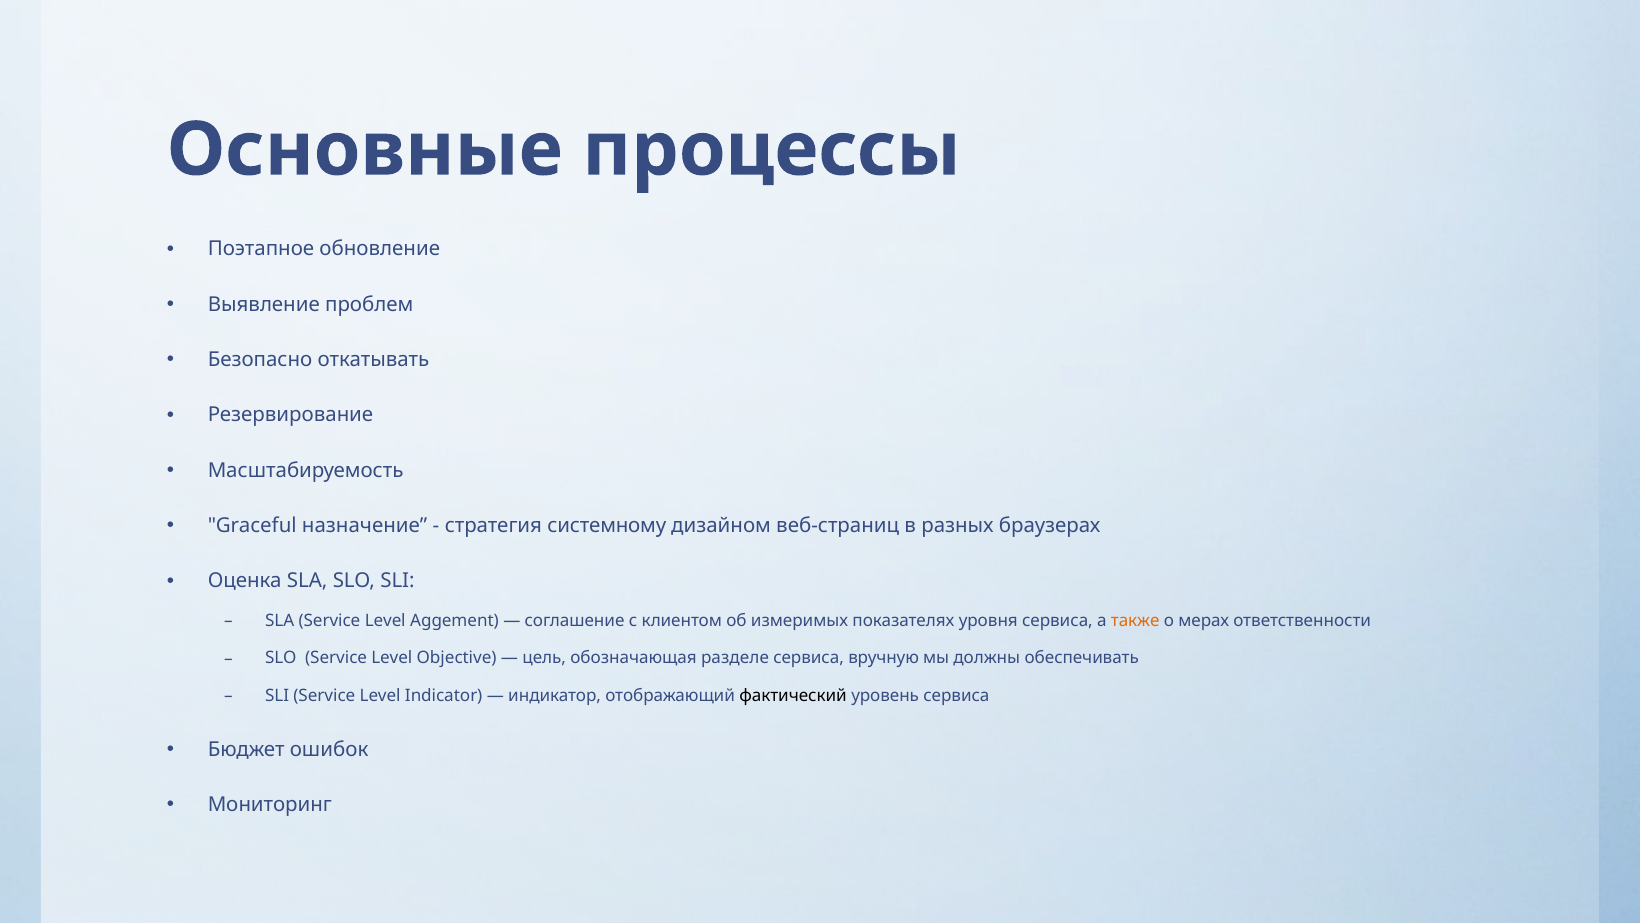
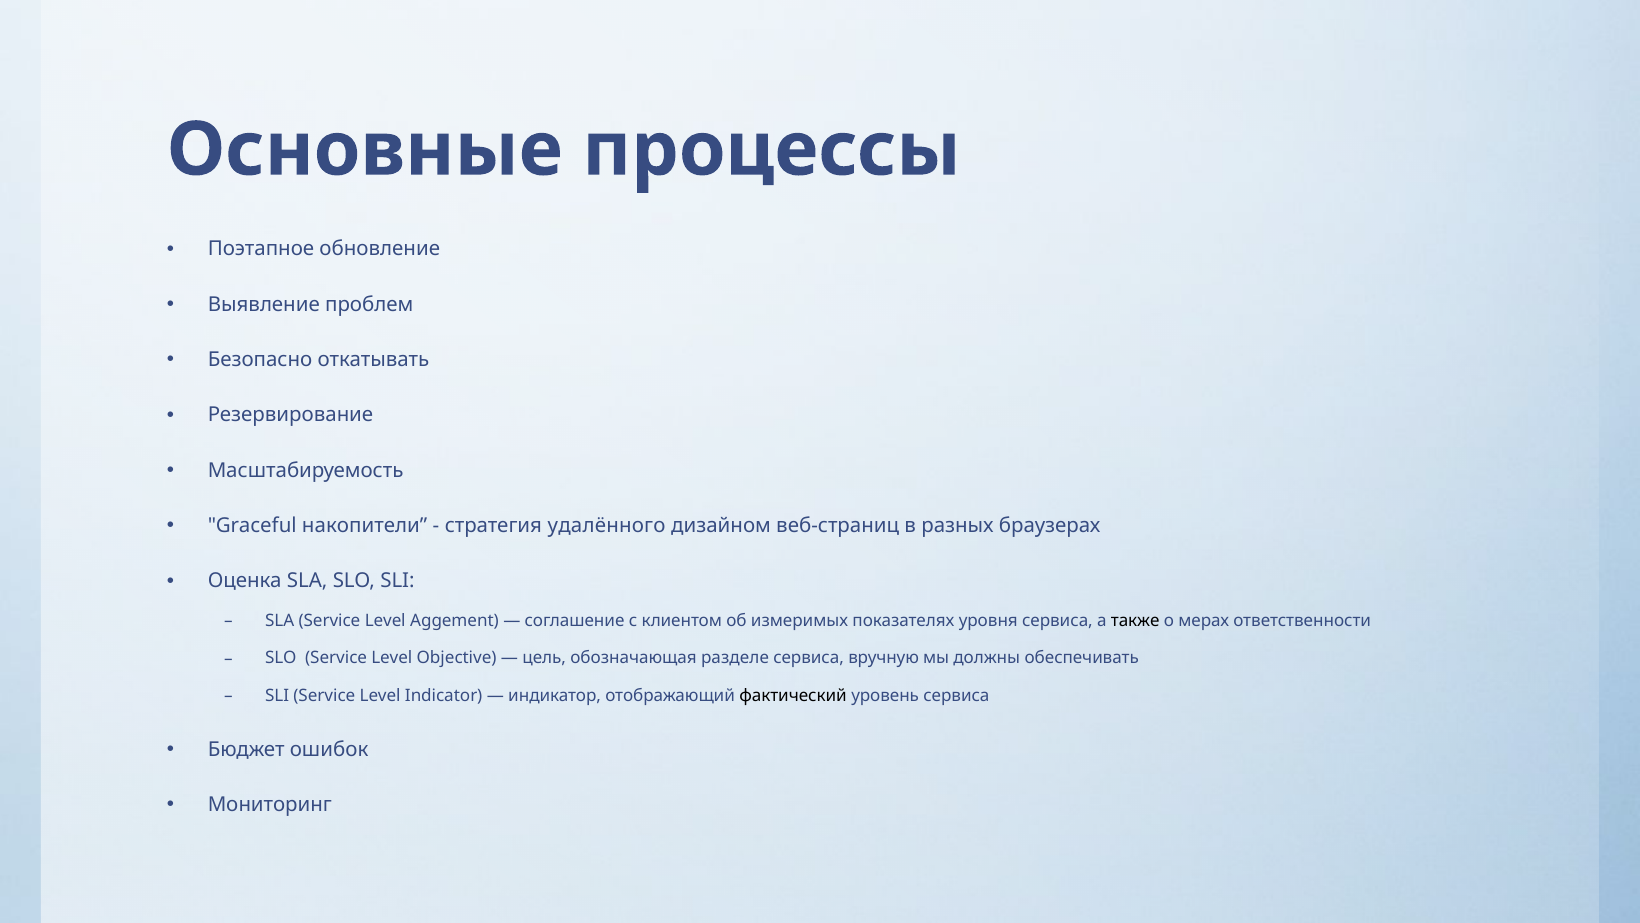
назначение: назначение -> накопители (365, 525)
системному: системному -> удалённого (607, 525)
также colour: orange -> black (1135, 620)
